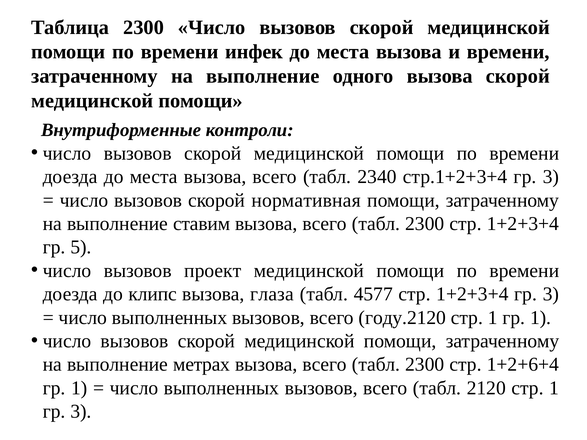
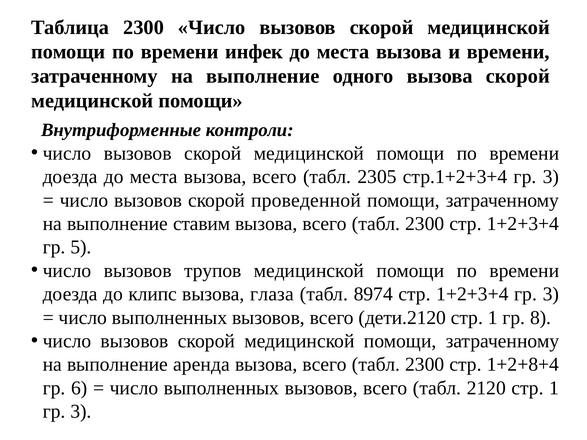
2340: 2340 -> 2305 (377, 177)
нормативная: нормативная -> проведенной (306, 200)
проект: проект -> трупов (213, 271)
4577: 4577 -> 8974 (373, 294)
году.2120: году.2120 -> дети.2120 (402, 318)
1 гр 1: 1 -> 8 (541, 318)
метрах: метрах -> аренда (202, 365)
1+2+6+4: 1+2+6+4 -> 1+2+8+4 (523, 365)
1: 1 -> 6 (79, 388)
